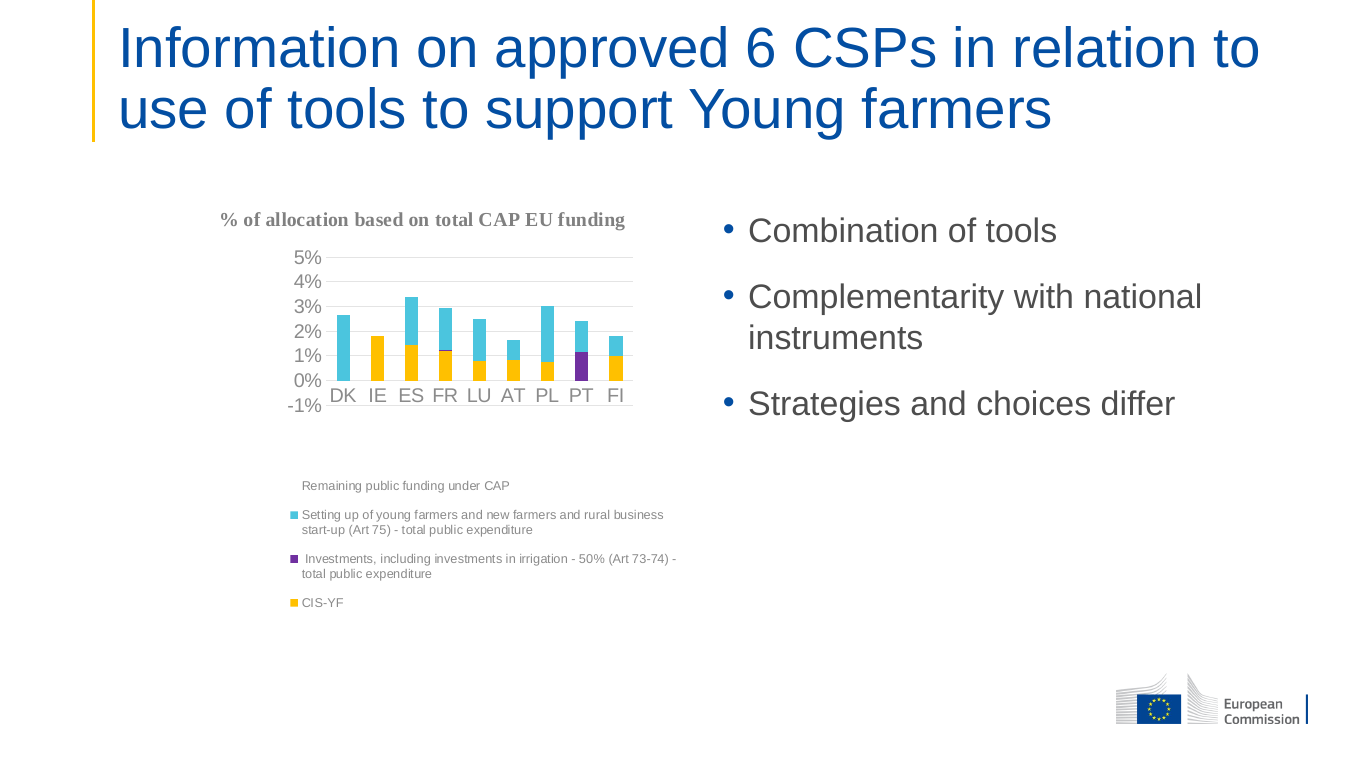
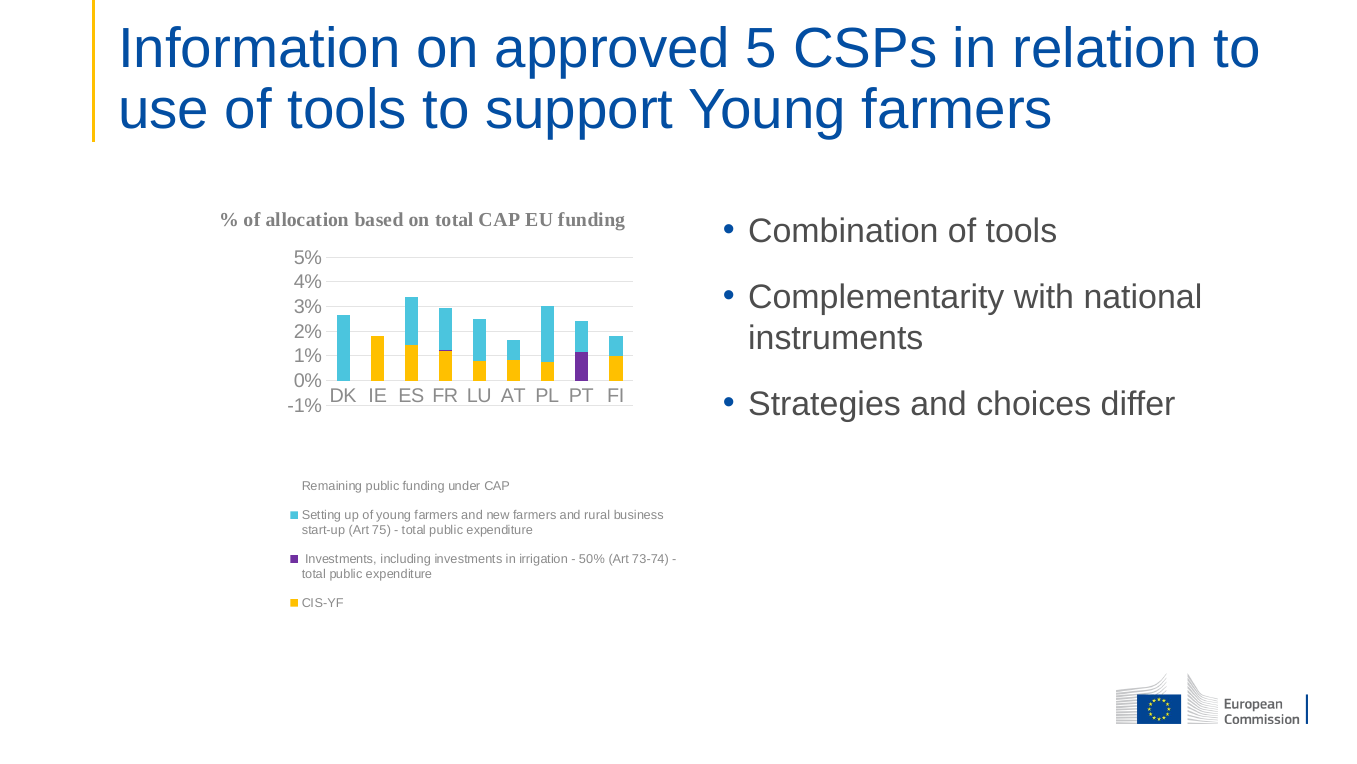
6: 6 -> 5 (762, 49)
